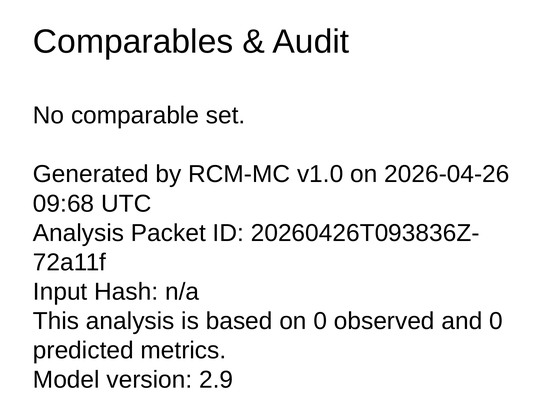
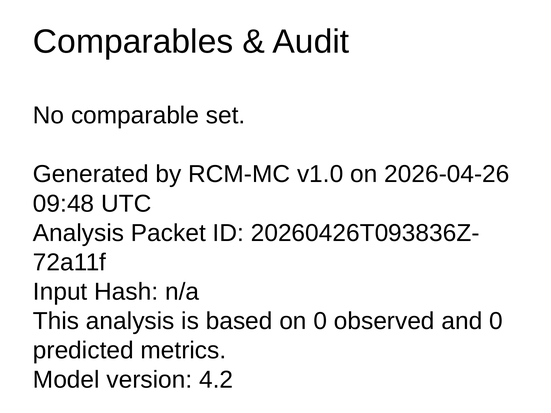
09:68: 09:68 -> 09:48 (64, 204)
2.9: 2.9 -> 4.2 (216, 380)
